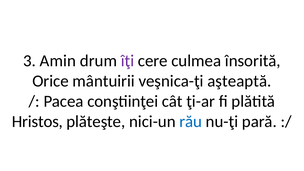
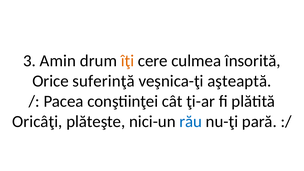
îţi colour: purple -> orange (128, 61)
mântuirii: mântuirii -> suferinţă (104, 81)
Hristos: Hristos -> Oricâţi (37, 122)
